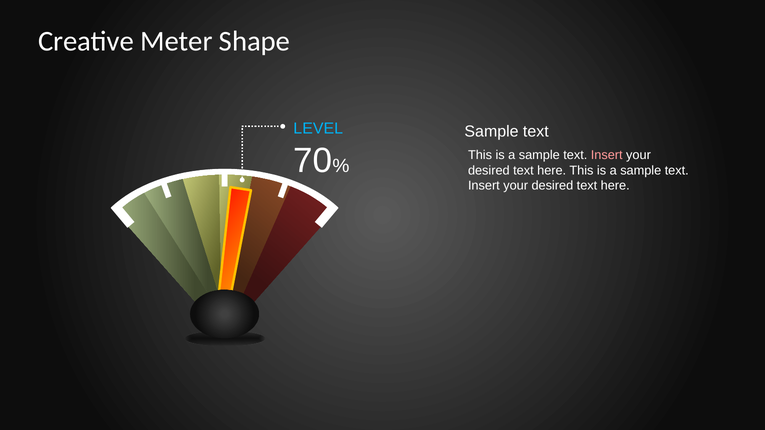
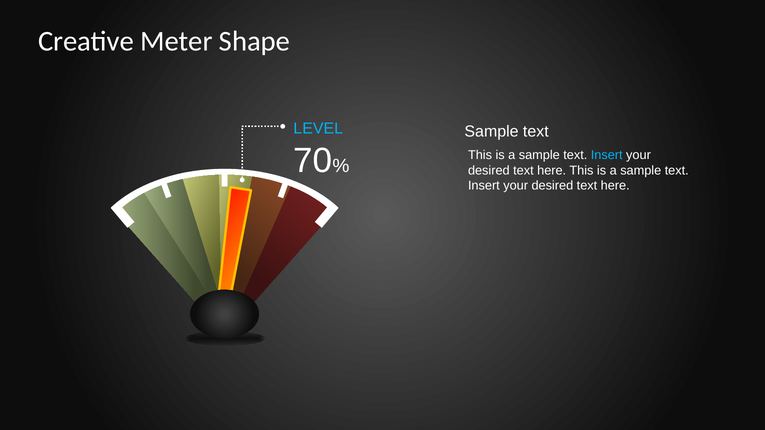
Insert colour: pink -> light blue (607, 155)
